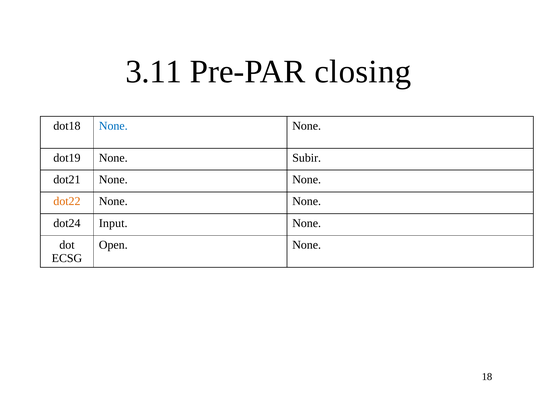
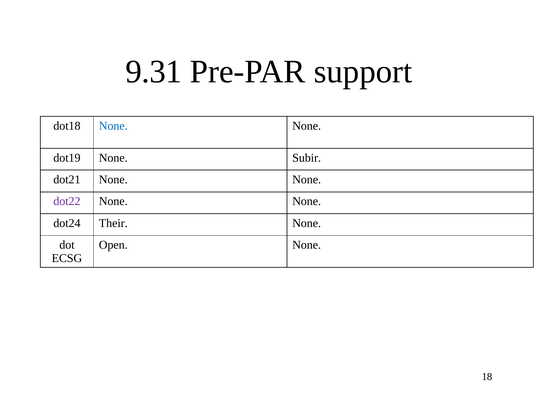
3.11: 3.11 -> 9.31 (154, 72)
closing: closing -> support (363, 72)
dot22 colour: orange -> purple (67, 202)
Input: Input -> Their (113, 223)
